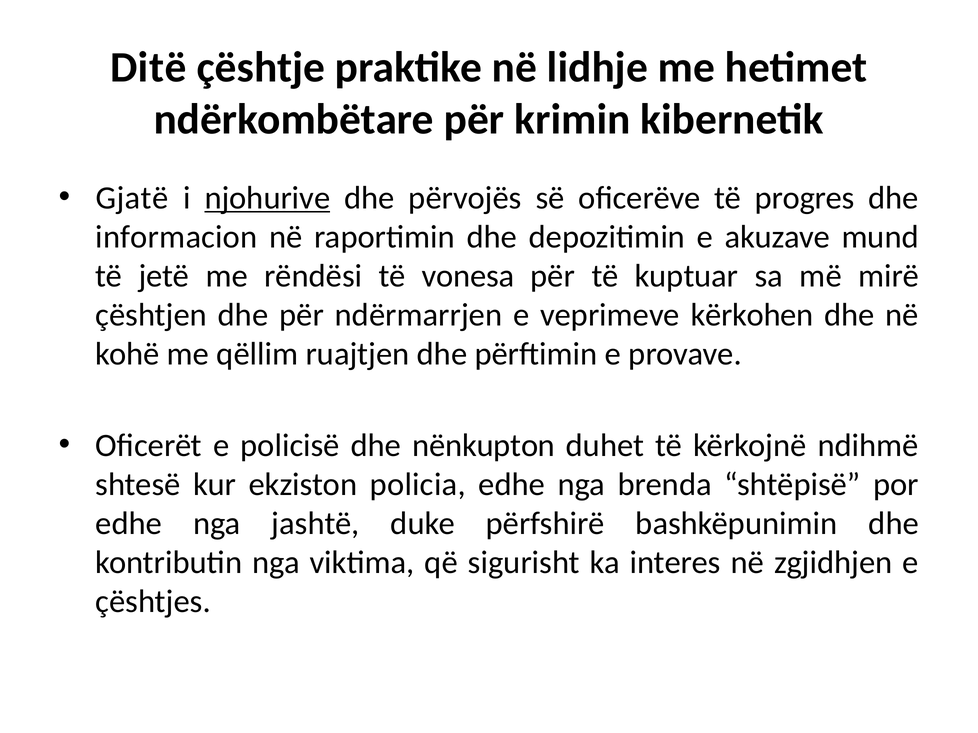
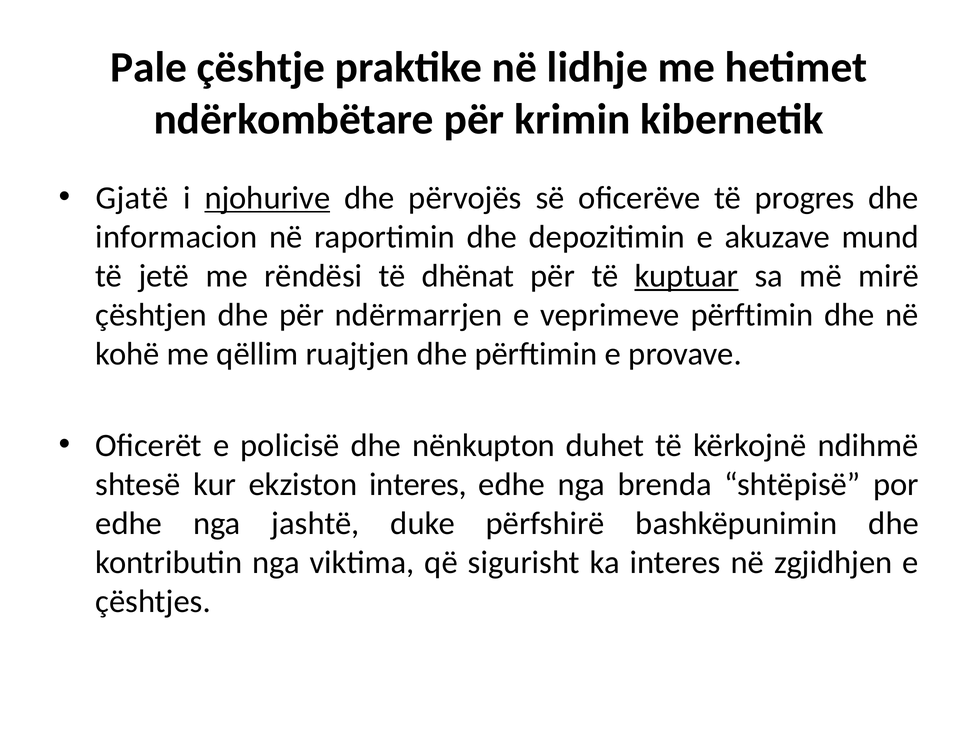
Ditë: Ditë -> Pale (149, 67)
vonesa: vonesa -> dhënat (468, 276)
kuptuar underline: none -> present (687, 276)
veprimeve kërkohen: kërkohen -> përftimin (752, 315)
ekziston policia: policia -> interes (418, 485)
